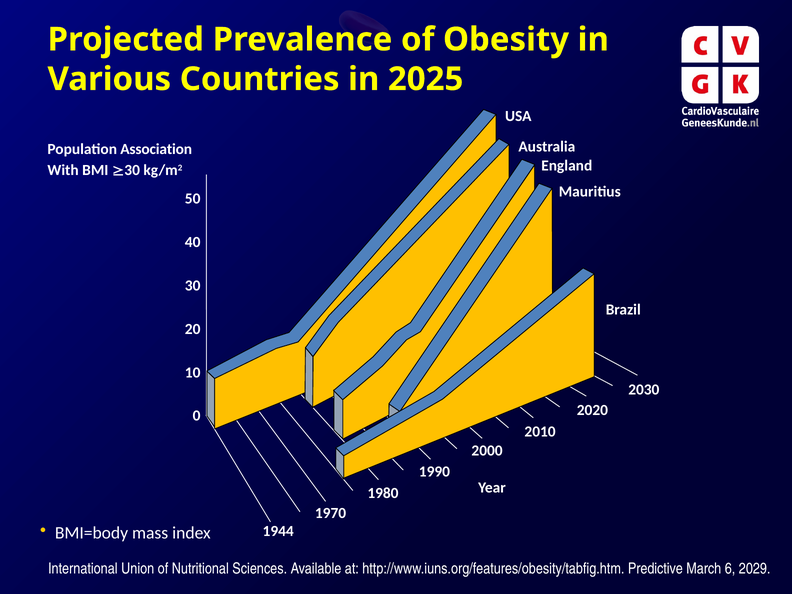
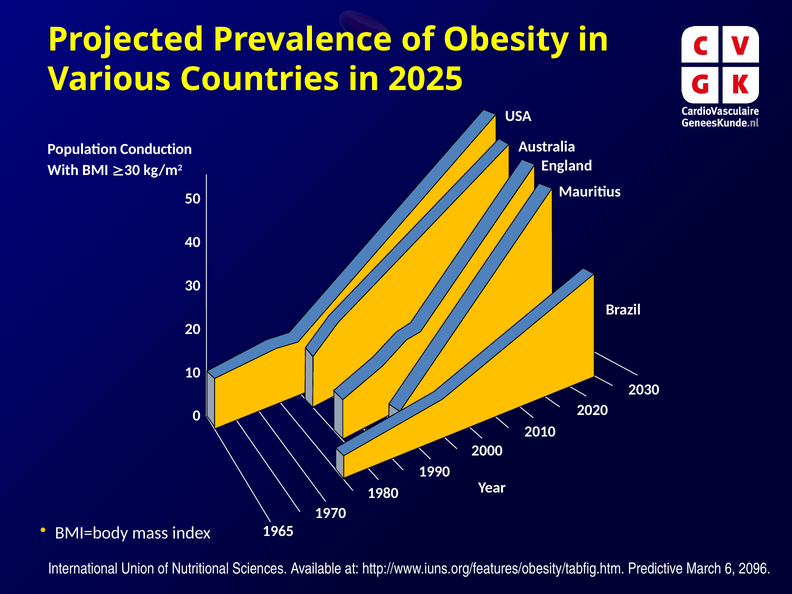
Association: Association -> Conduction (156, 149)
1944: 1944 -> 1965 (278, 531)
2029: 2029 -> 2096 (755, 569)
